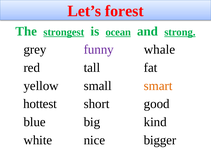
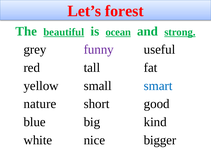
strongest: strongest -> beautiful (64, 32)
whale: whale -> useful (160, 49)
smart colour: orange -> blue (158, 85)
hottest: hottest -> nature (40, 103)
